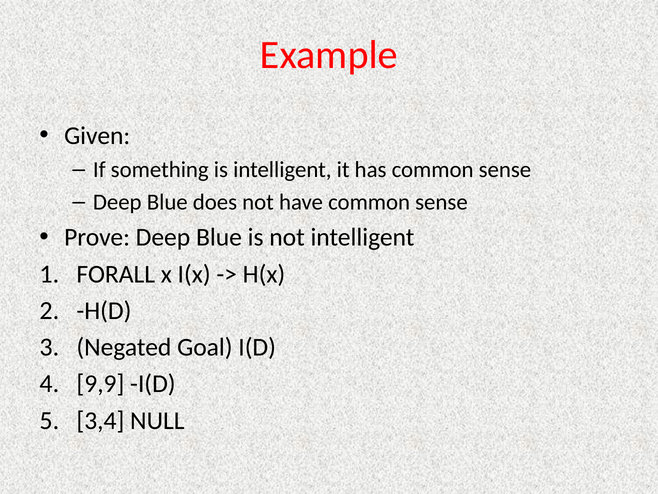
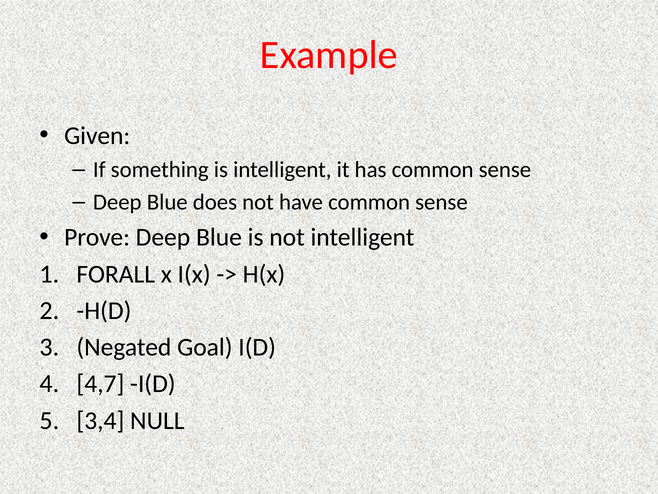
9,9: 9,9 -> 4,7 (100, 384)
